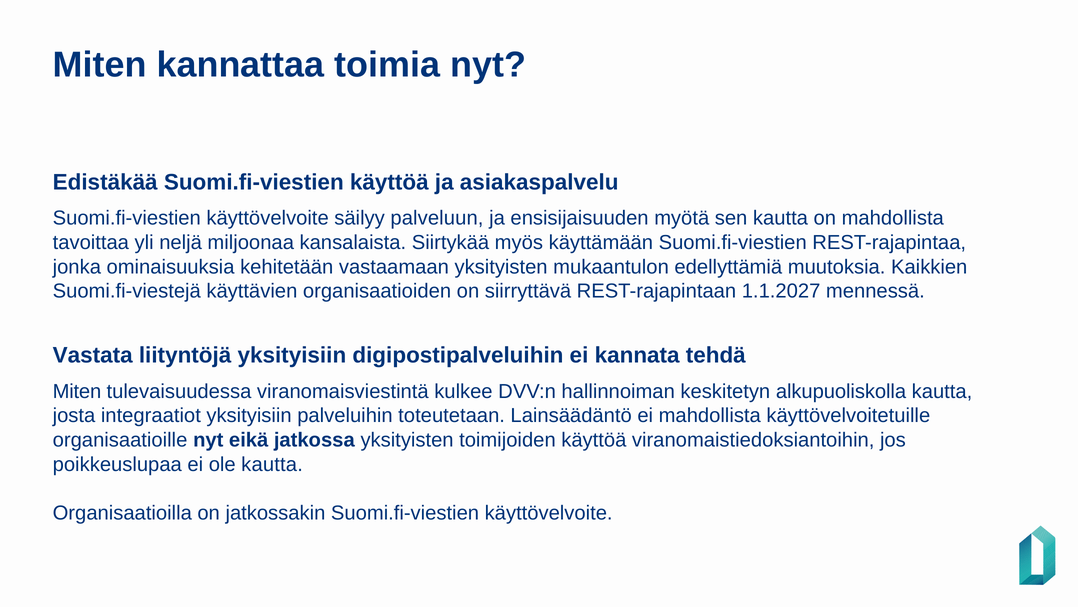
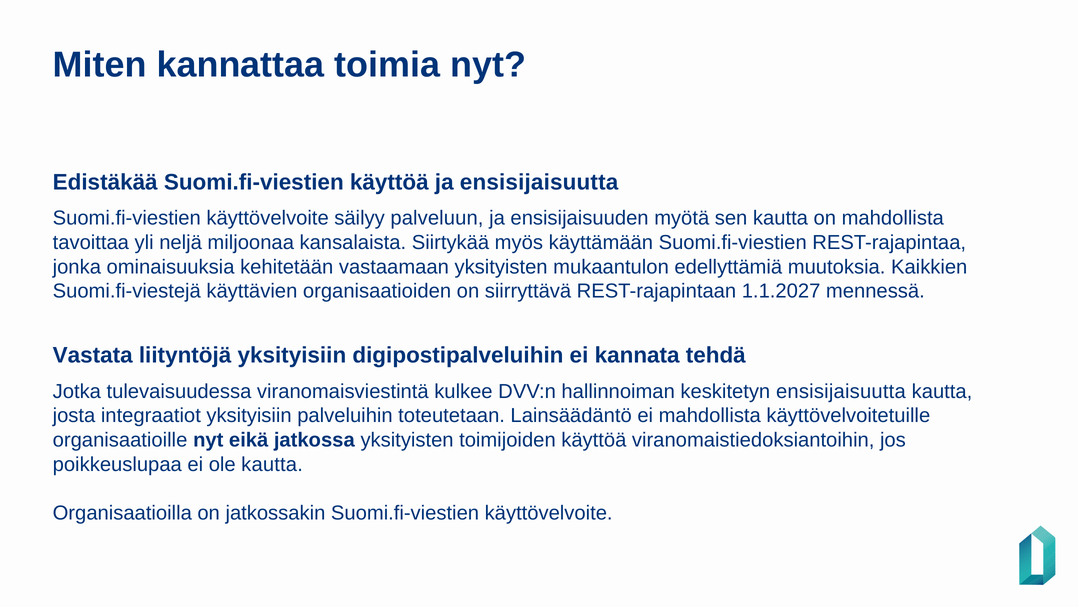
ja asiakaspalvelu: asiakaspalvelu -> ensisijaisuutta (539, 182)
Miten: Miten -> Jotka (77, 391)
keskitetyn alkupuoliskolla: alkupuoliskolla -> ensisijaisuutta (841, 391)
